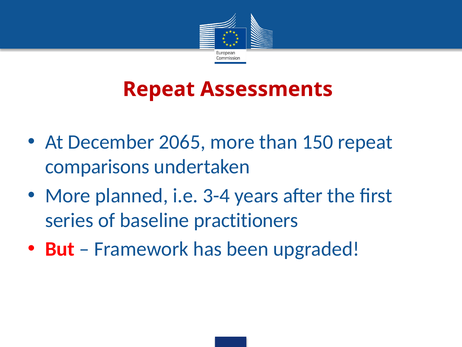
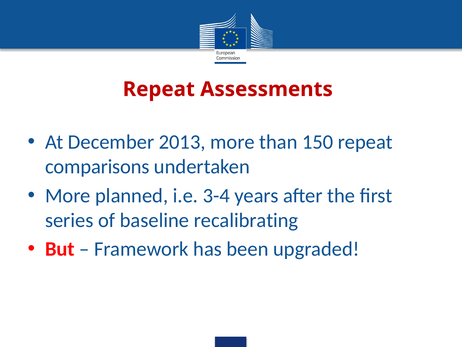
2065: 2065 -> 2013 (182, 142)
practitioners: practitioners -> recalibrating (246, 220)
